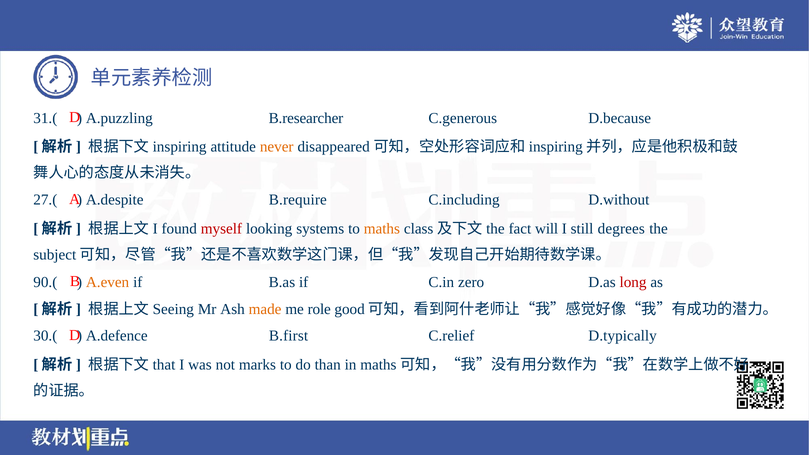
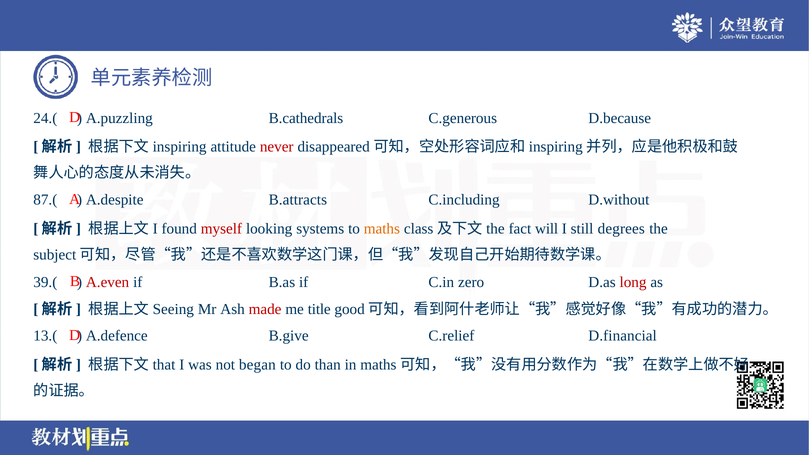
31.(: 31.( -> 24.( (45, 118)
B.researcher: B.researcher -> B.cathedrals (306, 118)
never colour: orange -> red (277, 147)
27.(: 27.( -> 87.( (45, 200)
B.require: B.require -> B.attracts (298, 200)
90.(: 90.( -> 39.( (45, 282)
A.even colour: orange -> red (108, 282)
made colour: orange -> red (265, 309)
role: role -> title (319, 309)
30.(: 30.( -> 13.( (45, 336)
B.first: B.first -> B.give (289, 336)
D.typically: D.typically -> D.financial (623, 336)
marks: marks -> began (257, 365)
